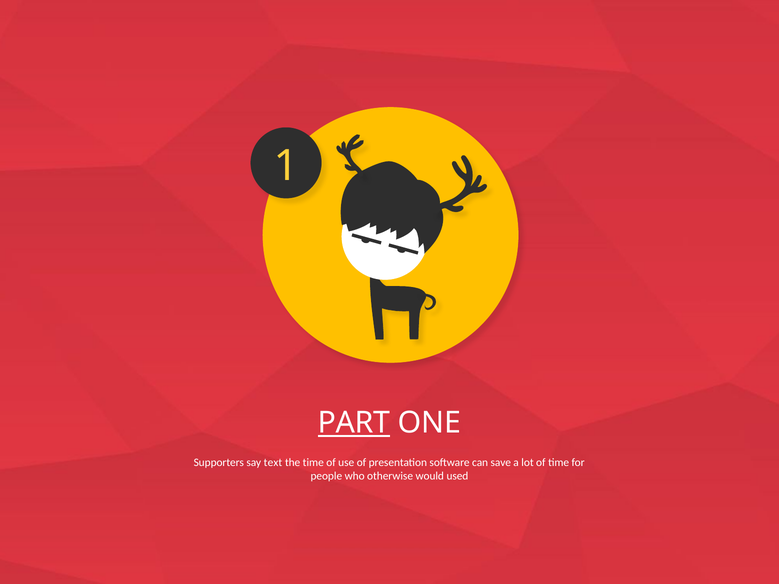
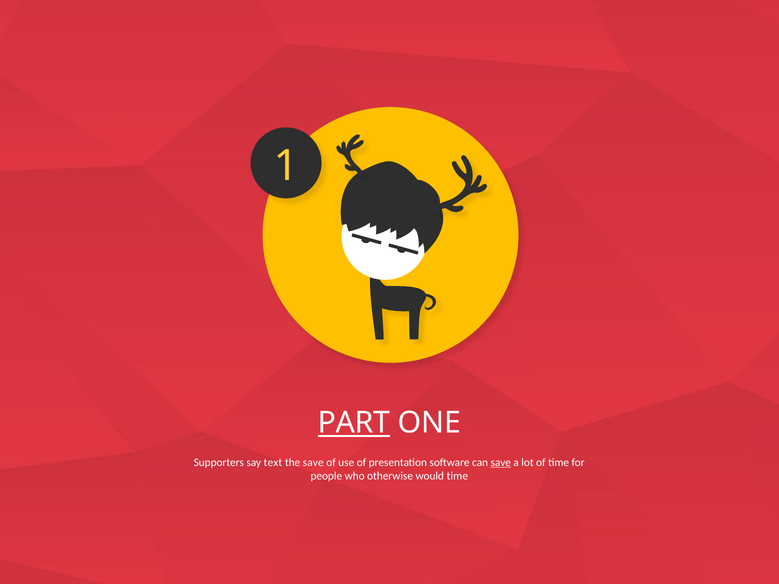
the time: time -> save (313, 463)
save underline: none -> present (501, 463)
would used: used -> time (457, 476)
